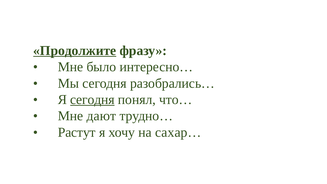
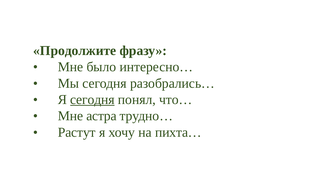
Продолжите underline: present -> none (75, 51)
дают: дают -> астра (101, 116)
сахар…: сахар… -> пихта… (178, 132)
